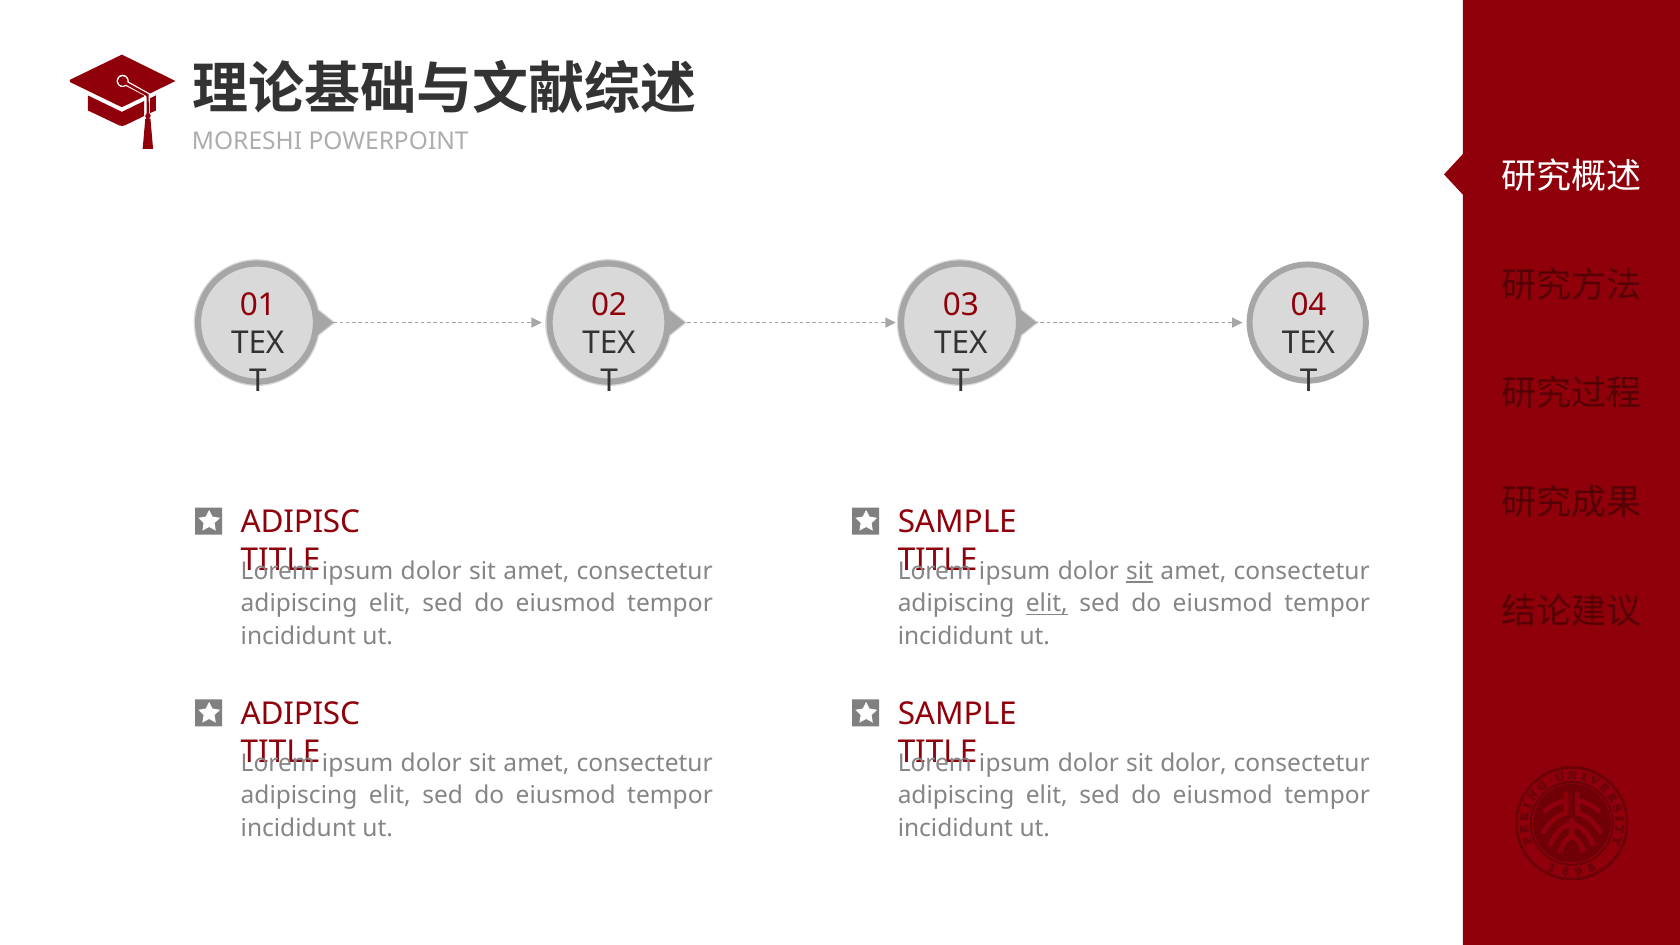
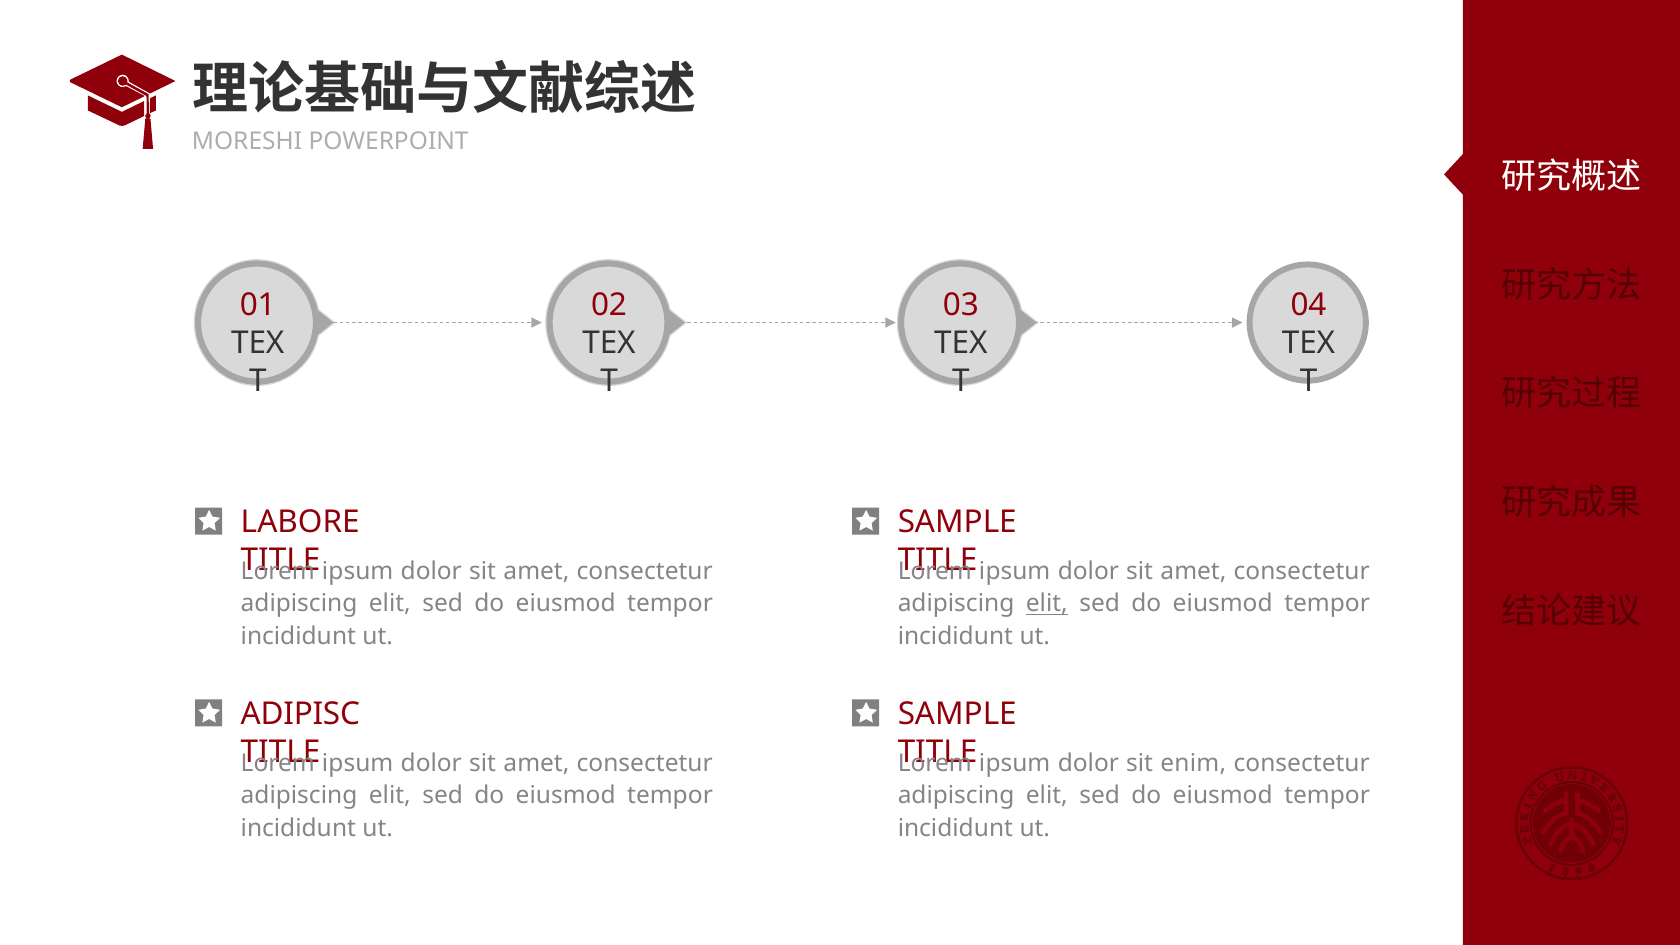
ADIPISC: ADIPISC -> LABORE (300, 522)
sit underline: present -> none (1140, 571)
sit dolor: dolor -> enim (1193, 763)
